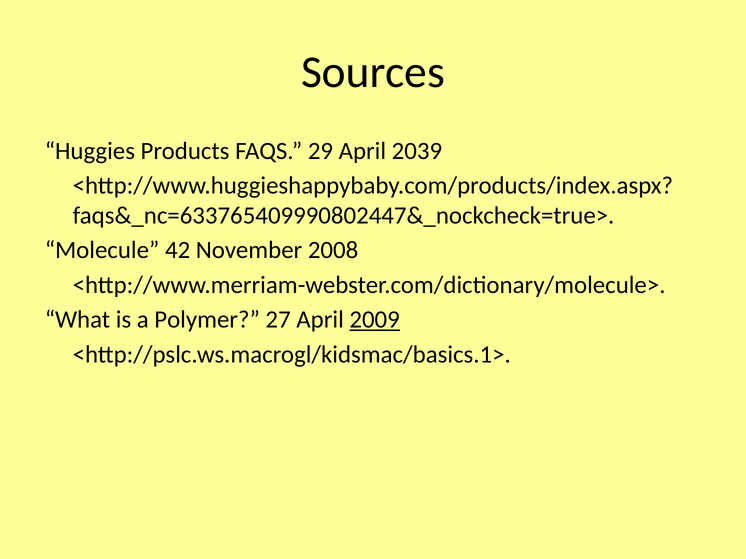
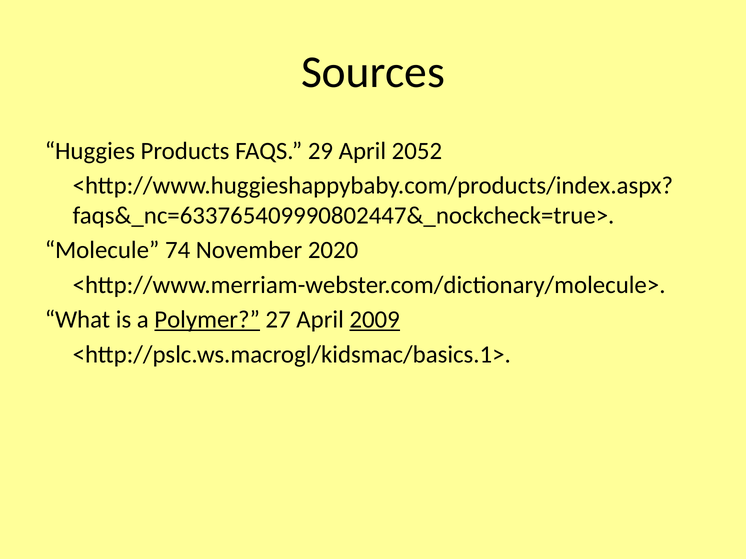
2039: 2039 -> 2052 (417, 151)
42: 42 -> 74 (178, 250)
2008: 2008 -> 2020 (333, 250)
Polymer underline: none -> present (207, 320)
